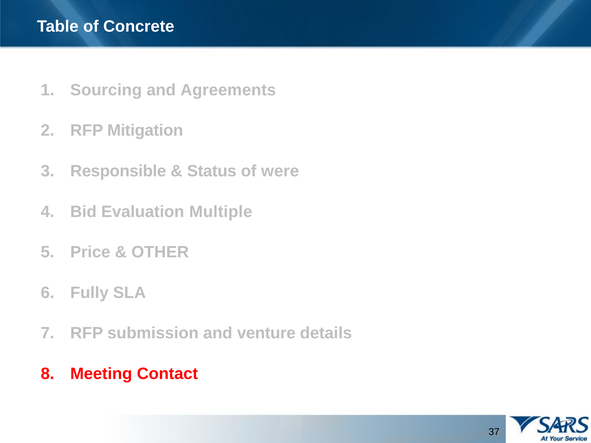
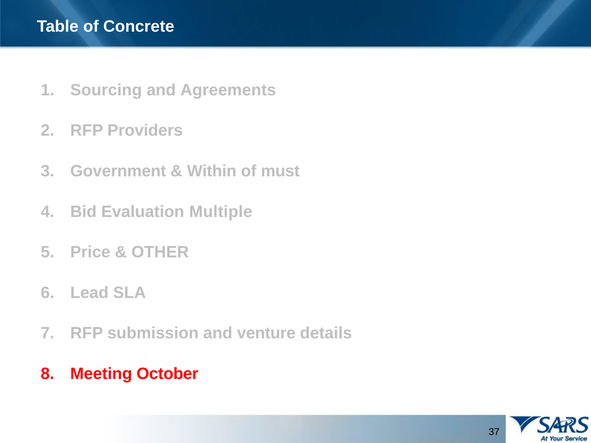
Mitigation: Mitigation -> Providers (145, 131)
Responsible: Responsible -> Government (118, 171)
Status: Status -> Within (212, 171)
were: were -> must (280, 171)
Fully: Fully -> Lead (89, 293)
Contact: Contact -> October (168, 374)
